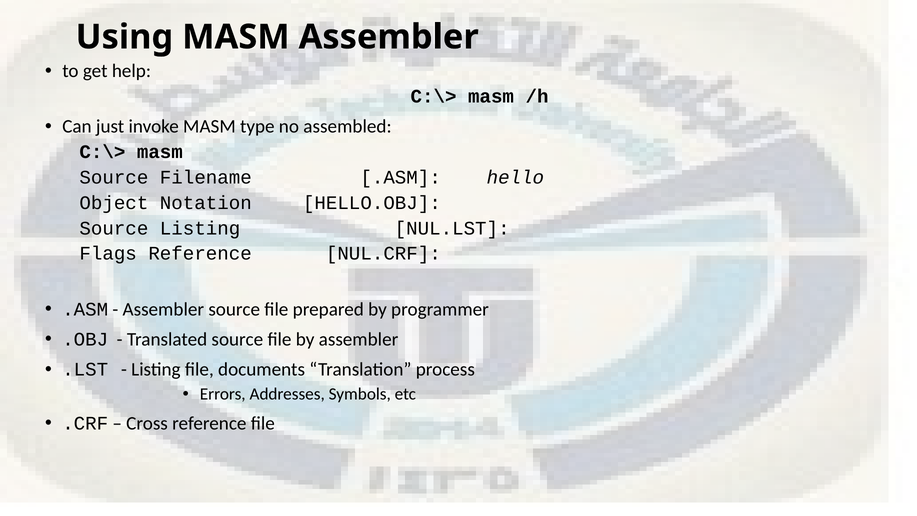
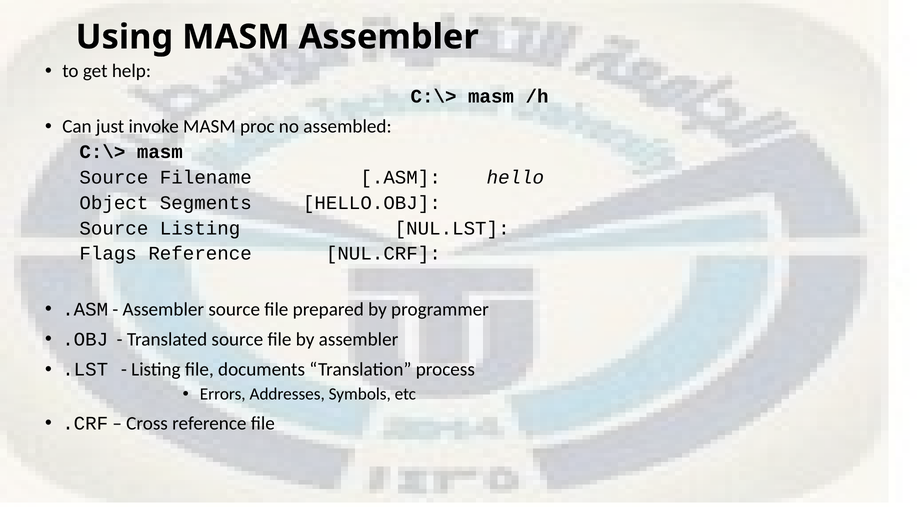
type: type -> proc (257, 127)
Notation: Notation -> Segments (206, 203)
